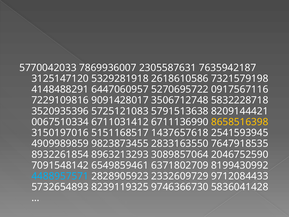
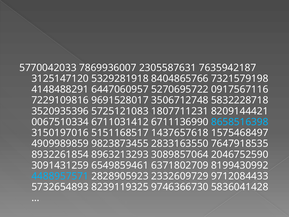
2618610586: 2618610586 -> 8404865766 (180, 78)
9091428017: 9091428017 -> 9691528017 (120, 100)
5791513638: 5791513638 -> 1807711231 (180, 111)
8658516398 colour: yellow -> light blue (240, 122)
2541593945: 2541593945 -> 1575468497 (240, 133)
7091548142: 7091548142 -> 3091431259 (60, 165)
